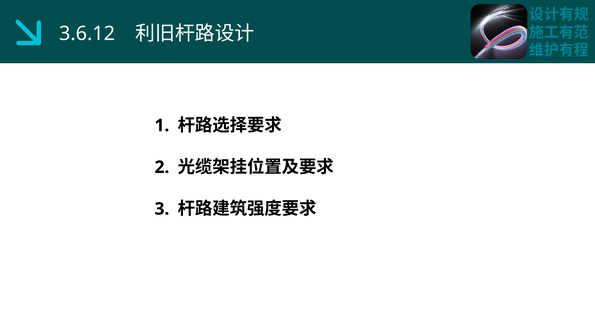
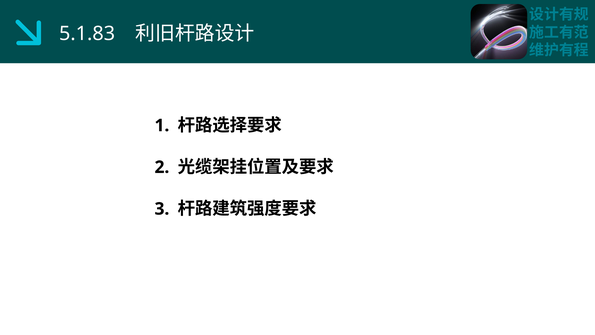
3.6.12: 3.6.12 -> 5.1.83 (87, 34)
